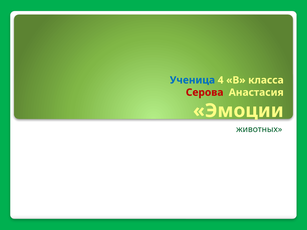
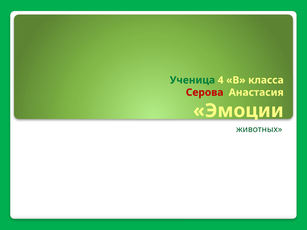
Ученица colour: blue -> green (192, 80)
